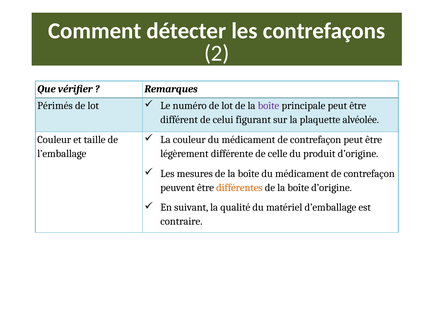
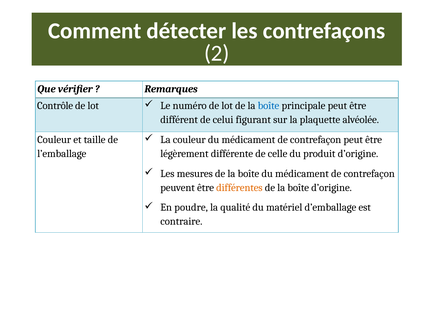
Périmés: Périmés -> Contrôle (55, 106)
boîte colour: purple -> blue (269, 106)
suivant: suivant -> poudre (191, 208)
